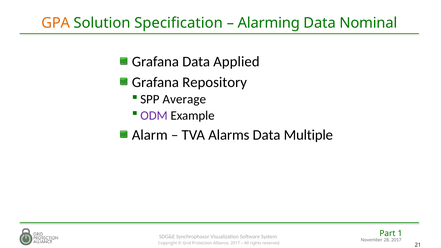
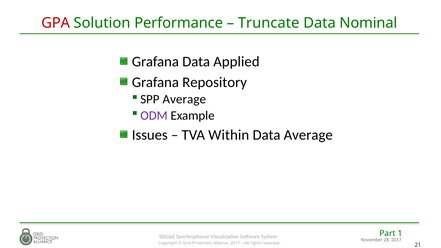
GPA colour: orange -> red (56, 23)
Specification: Specification -> Performance (179, 23)
Alarming: Alarming -> Truncate (269, 23)
Alarm: Alarm -> Issues (150, 135)
Alarms: Alarms -> Within (229, 135)
Data Multiple: Multiple -> Average (308, 135)
